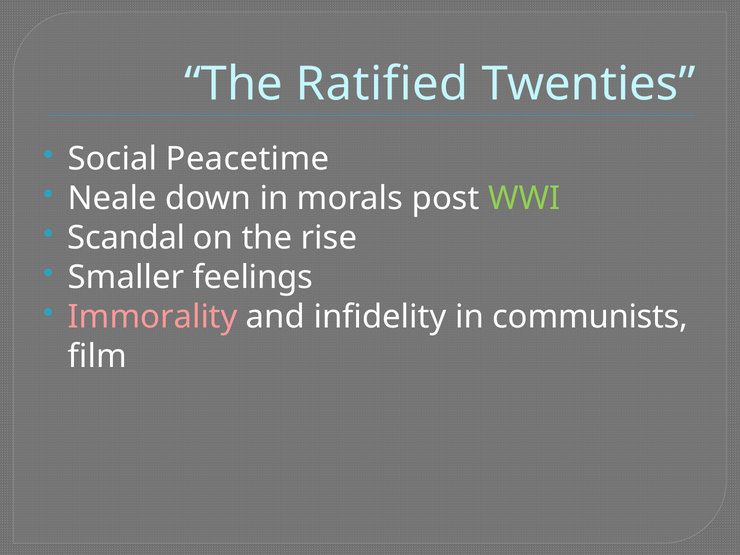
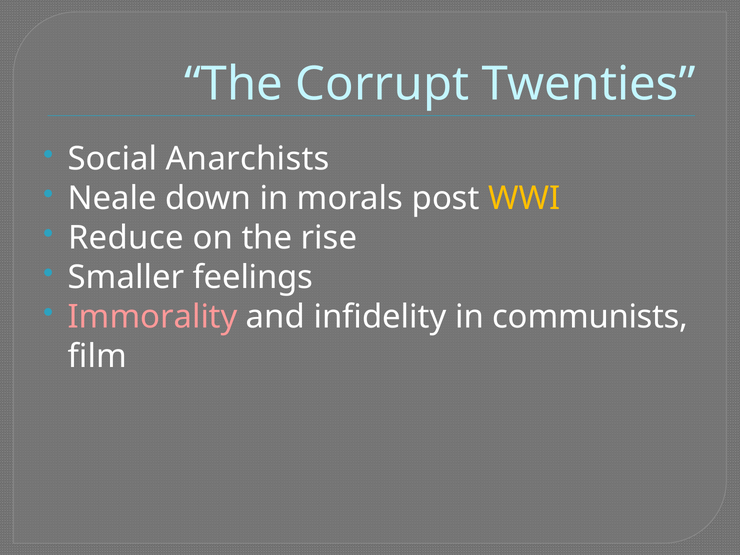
Ratified: Ratified -> Corrupt (382, 84)
Peacetime: Peacetime -> Anarchists (248, 159)
WWI colour: light green -> yellow (524, 198)
Scandal: Scandal -> Reduce (126, 238)
